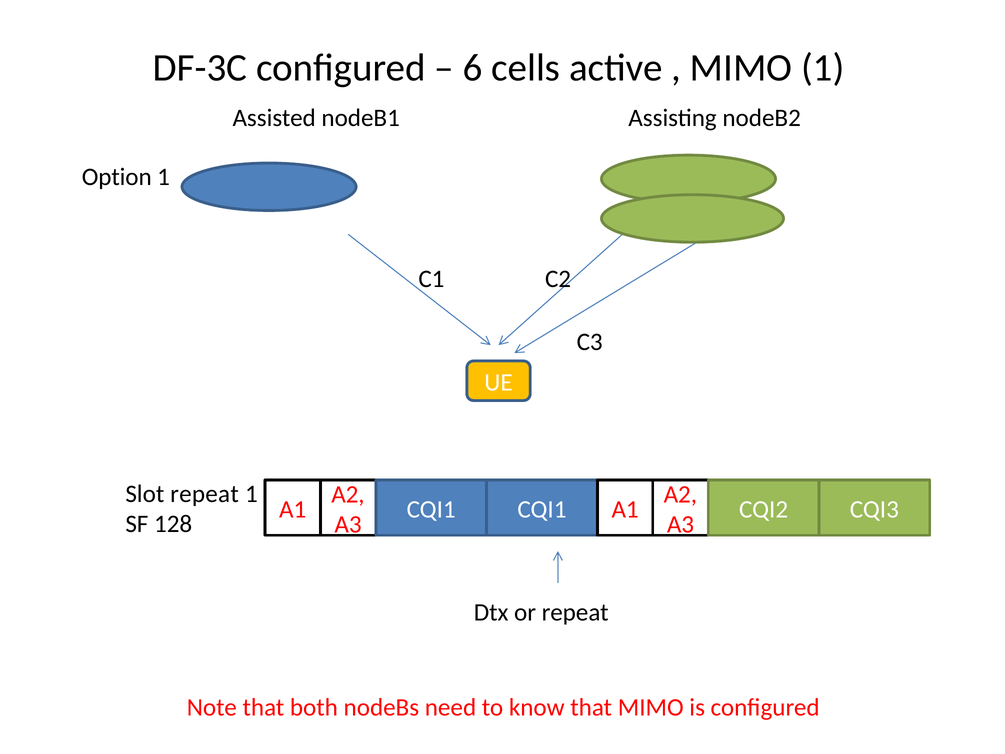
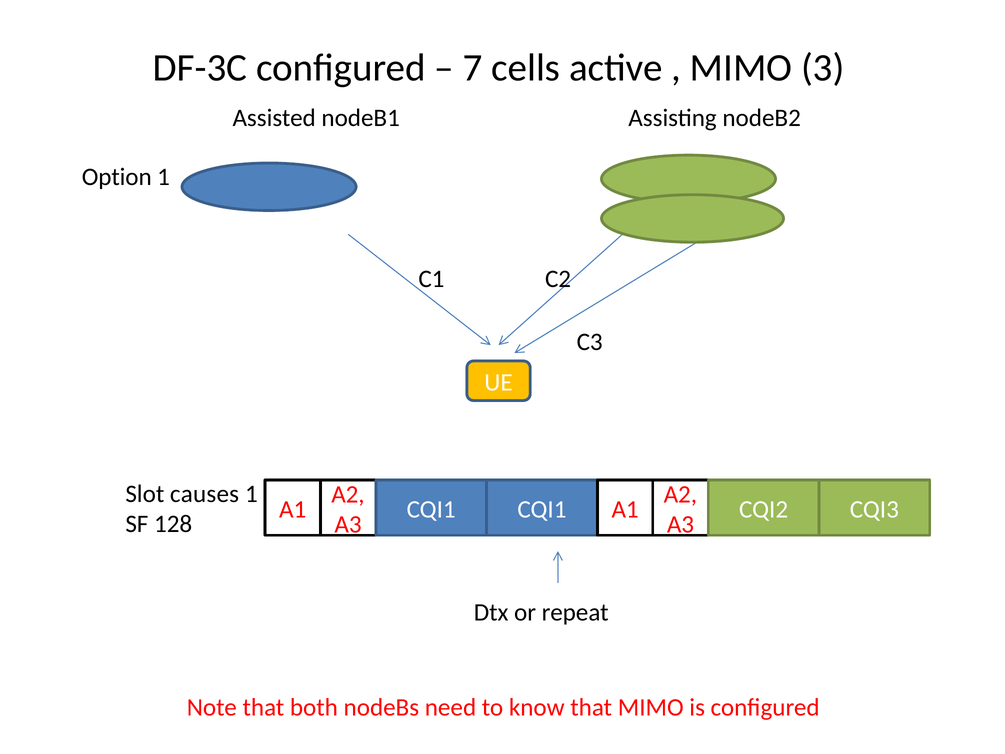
6: 6 -> 7 (473, 68)
MIMO 1: 1 -> 3 (823, 68)
Slot repeat: repeat -> causes (204, 494)
